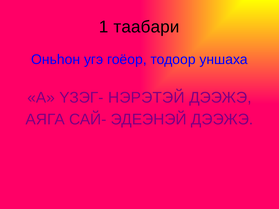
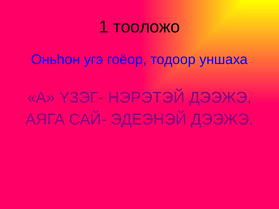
таабари: таабари -> тооложо (147, 27)
